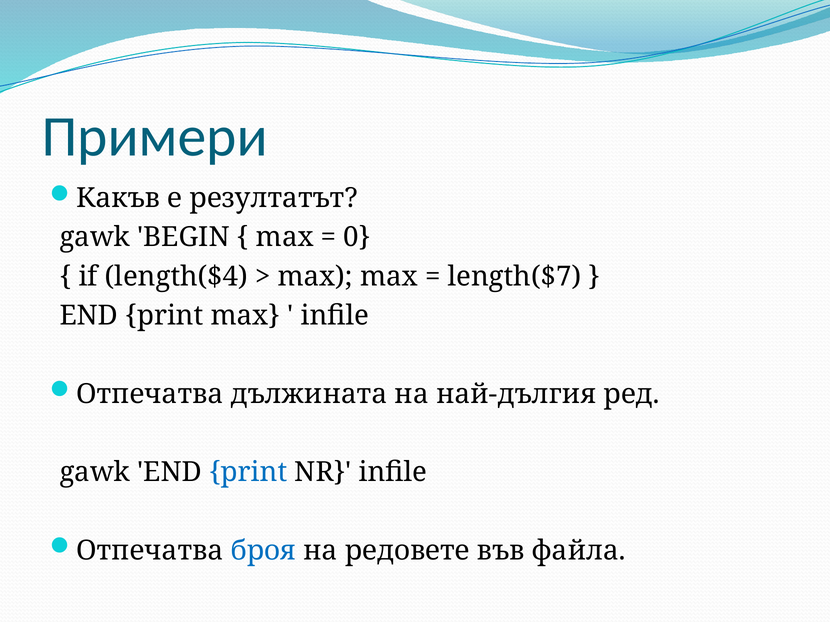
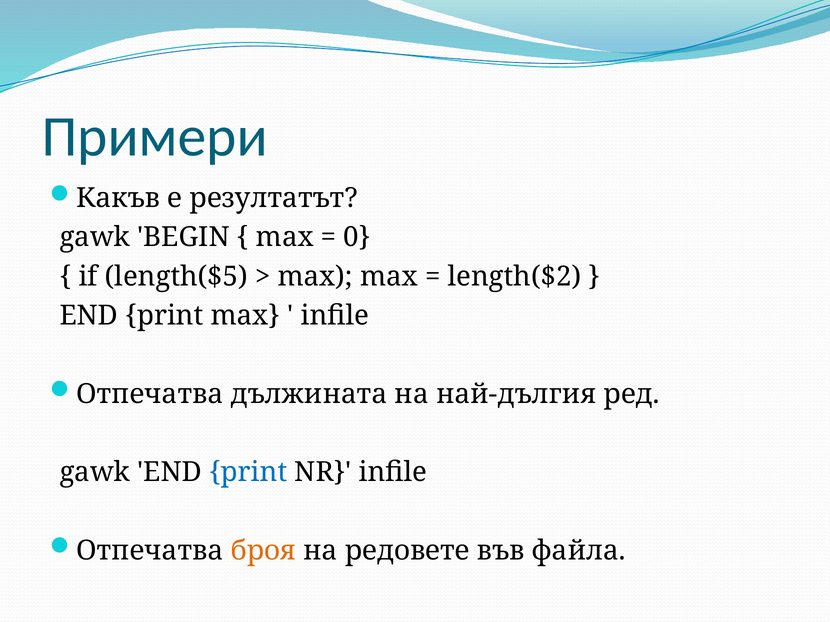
length($4: length($4 -> length($5 (176, 277)
length($7: length($7 -> length($2 (514, 277)
броя colour: blue -> orange (263, 551)
